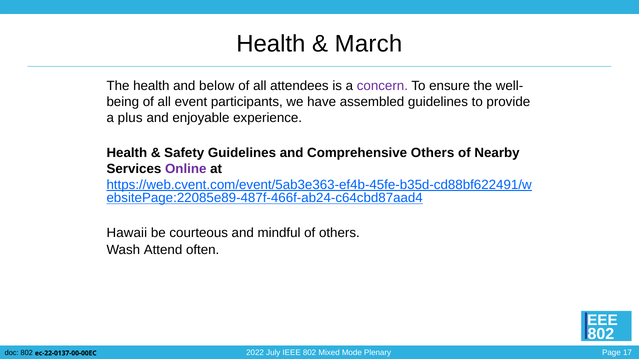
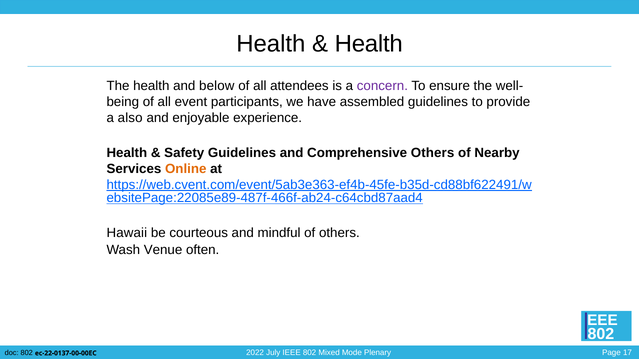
March: March -> Health (369, 44)
plus: plus -> also (130, 118)
Online colour: purple -> orange (186, 169)
Attend: Attend -> Venue (163, 250)
